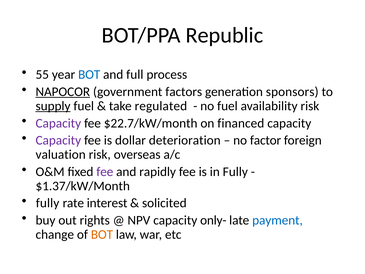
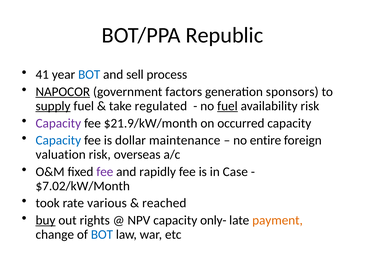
55: 55 -> 41 (42, 75)
full: full -> sell (135, 75)
fuel underline: none -> present (227, 106)
$22.7/kW/month: $22.7/kW/month -> $21.9/kW/month (151, 123)
financed: financed -> occurred (241, 123)
Capacity colour: purple -> blue (58, 140)
deterioration: deterioration -> maintenance (185, 140)
factor: factor -> entire (266, 140)
in Fully: Fully -> Case (235, 172)
$1.37/kW/Month: $1.37/kW/Month -> $7.02/kW/Month (83, 186)
fully: fully -> took (48, 203)
interest: interest -> various (107, 203)
solicited: solicited -> reached (164, 203)
buy underline: none -> present (45, 220)
payment colour: blue -> orange (278, 220)
BOT colour: orange -> blue (102, 234)
